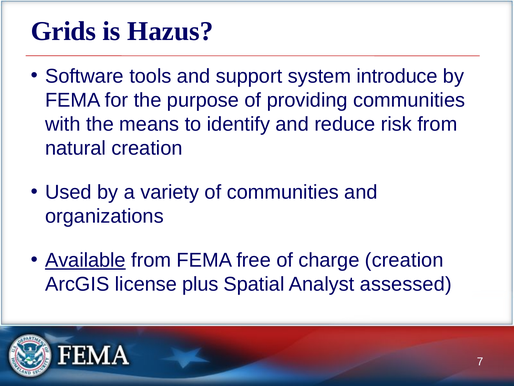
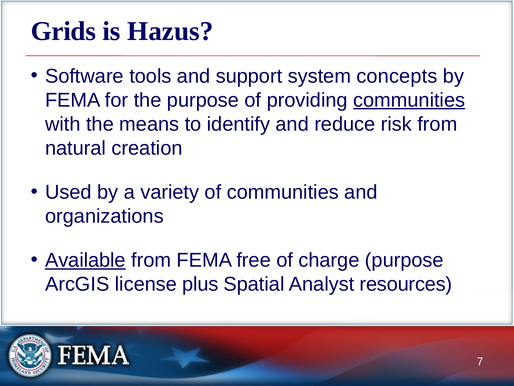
introduce: introduce -> concepts (397, 76)
communities underline: none -> present (409, 100)
charge creation: creation -> purpose (404, 260)
assessed: assessed -> resources (406, 284)
